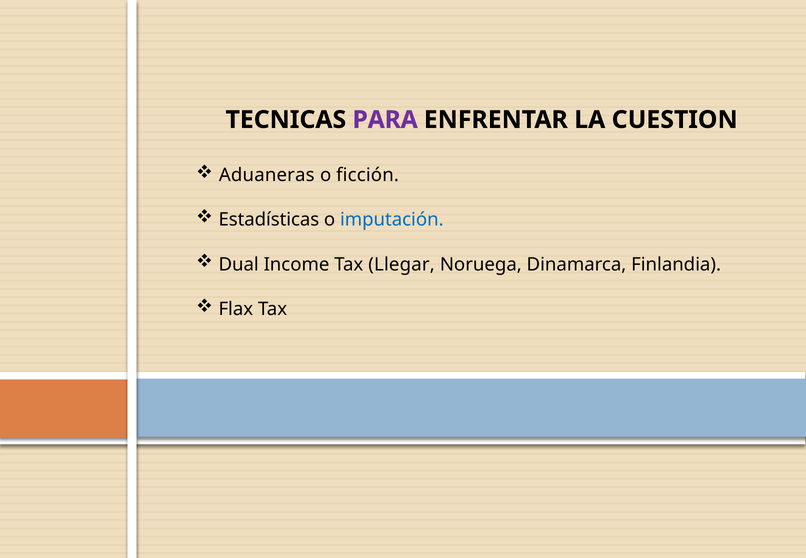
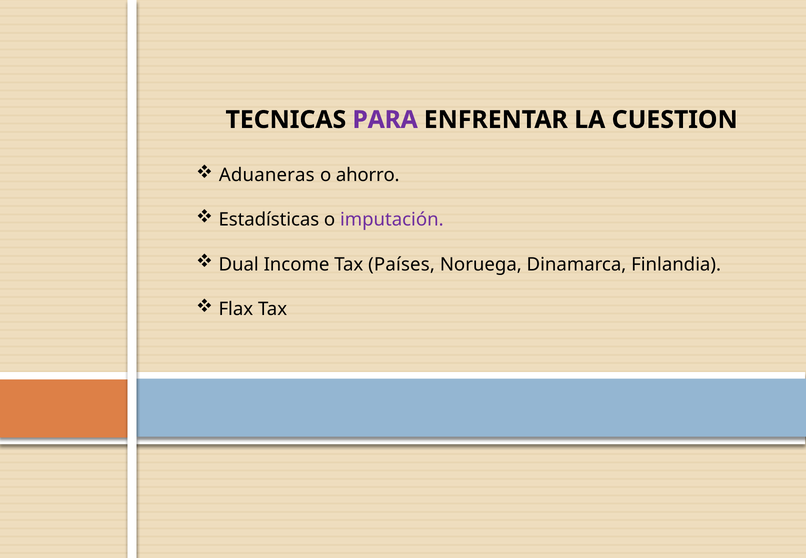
ficción: ficción -> ahorro (368, 175)
imputación colour: blue -> purple (392, 220)
Llegar: Llegar -> Países (402, 264)
